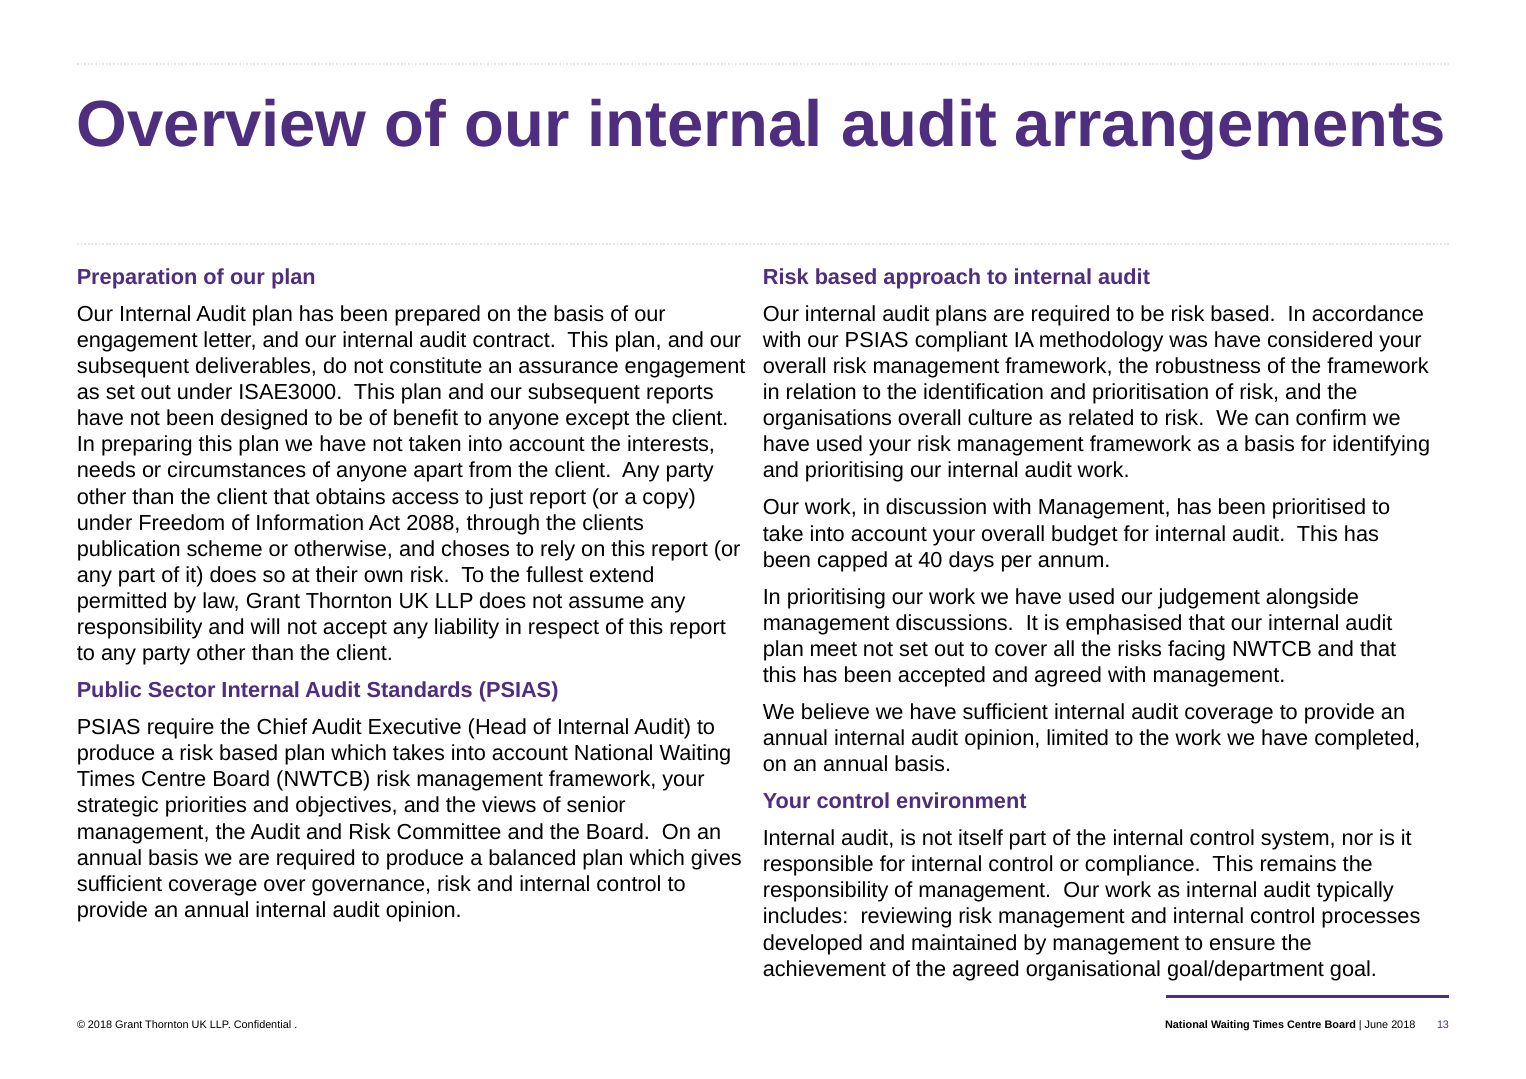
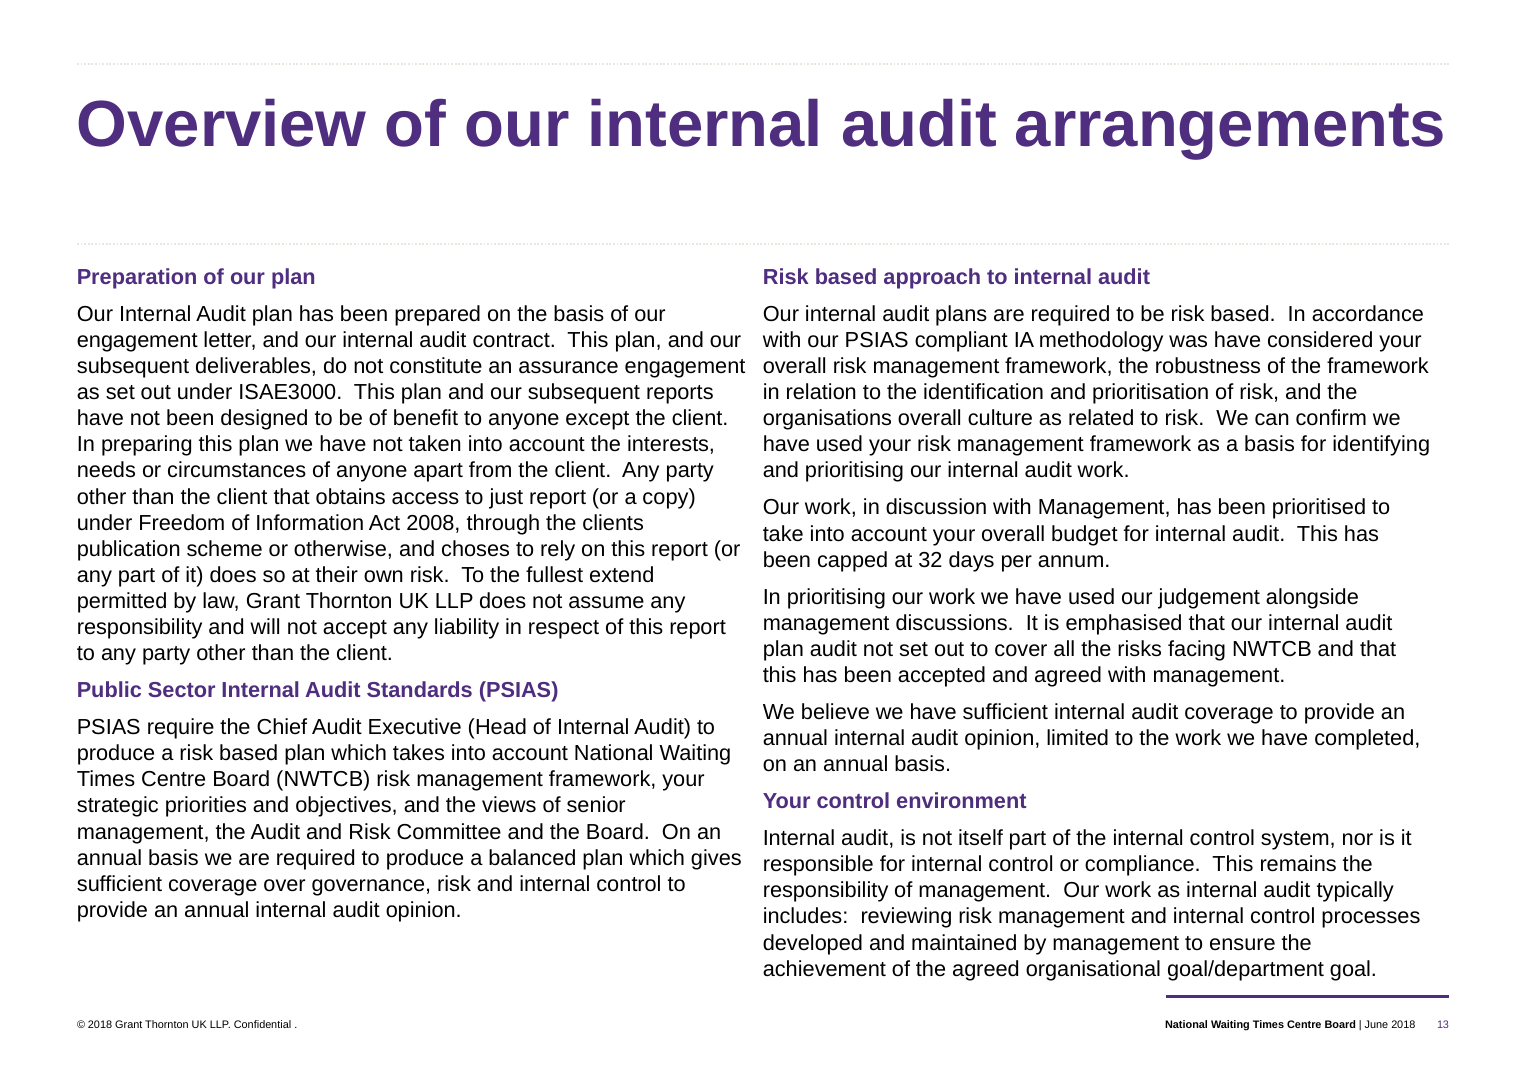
2088: 2088 -> 2008 (433, 523)
40: 40 -> 32 (931, 560)
plan meet: meet -> audit (833, 649)
